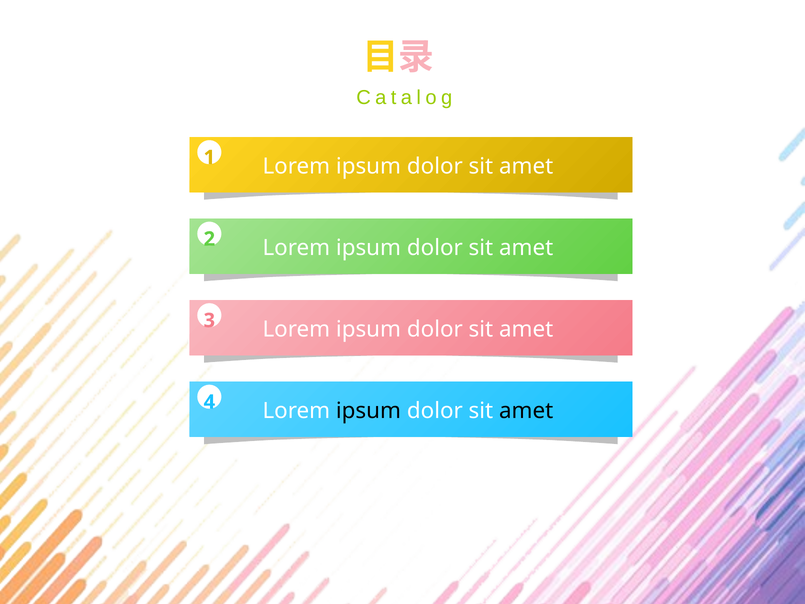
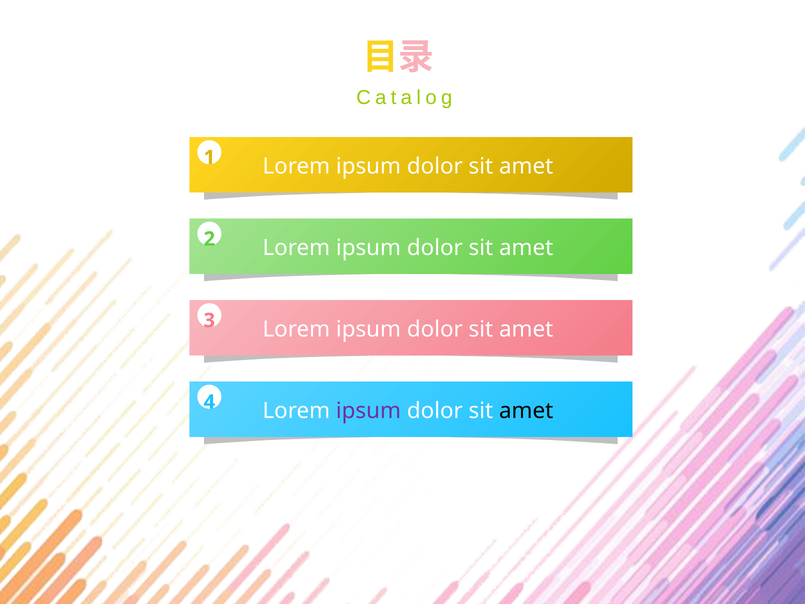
ipsum colour: black -> purple (368, 411)
